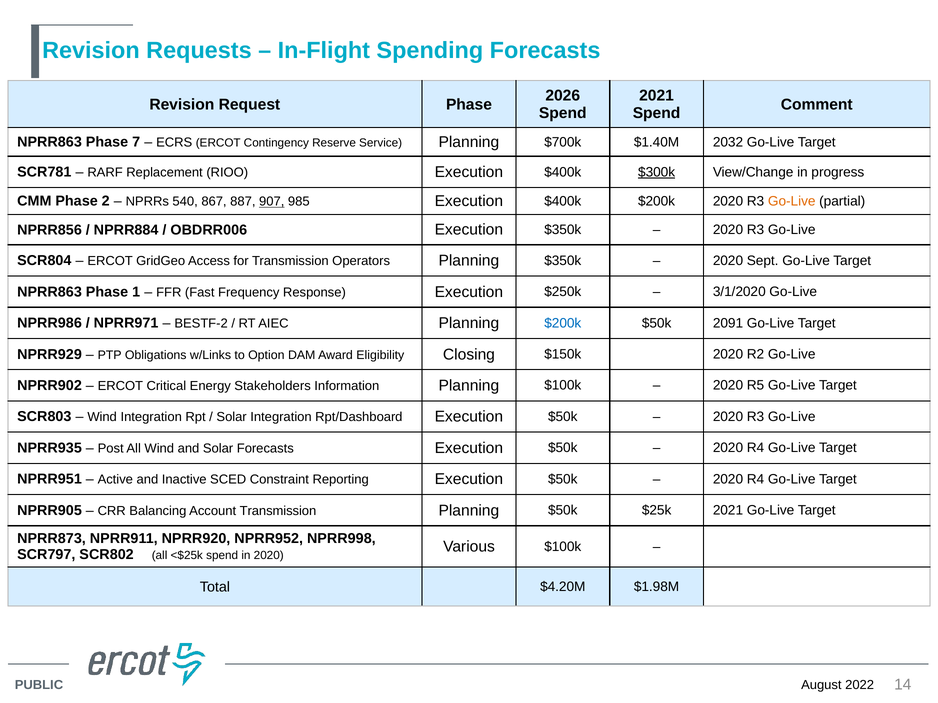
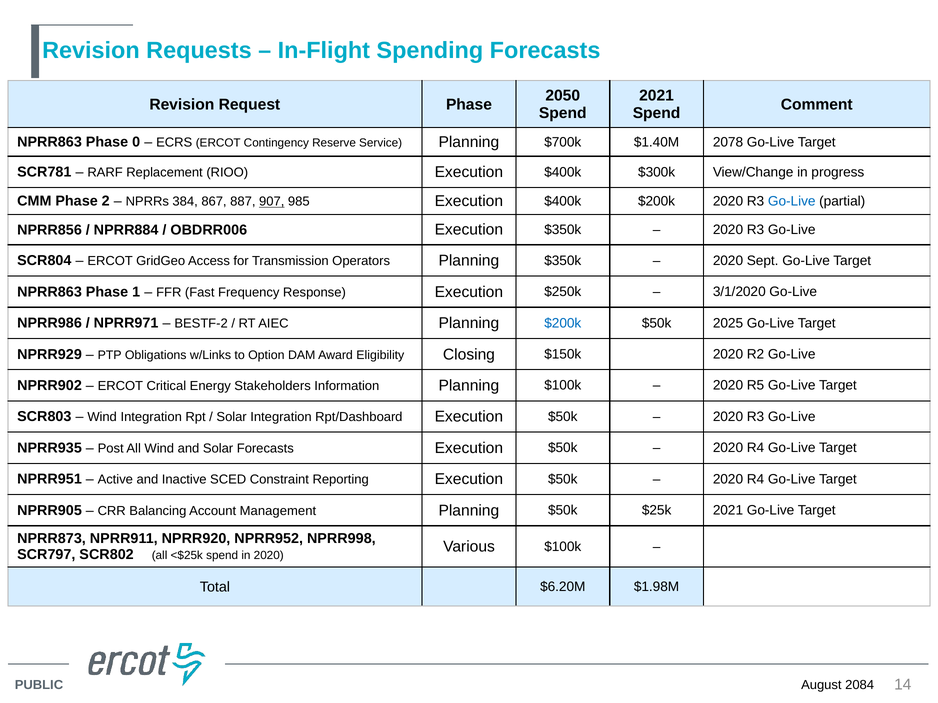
2026: 2026 -> 2050 (563, 96)
7: 7 -> 0 (136, 142)
2032: 2032 -> 2078 (728, 142)
$300k underline: present -> none (657, 172)
540: 540 -> 384 (185, 202)
Go-Live colour: orange -> blue (792, 201)
2091: 2091 -> 2025 (728, 323)
Account Transmission: Transmission -> Management (278, 511)
$4.20M: $4.20M -> $6.20M (563, 587)
2022: 2022 -> 2084 (860, 686)
